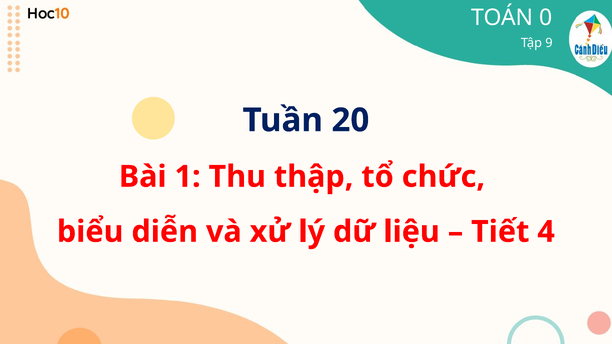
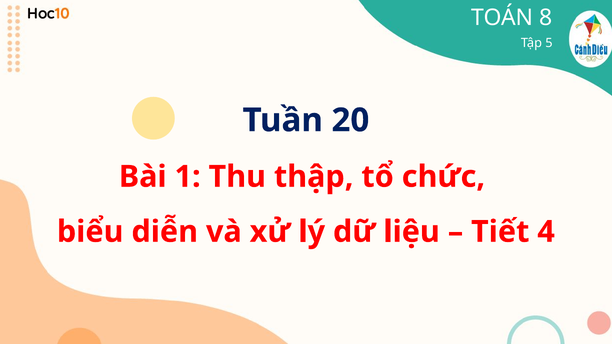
0: 0 -> 8 (546, 18)
9: 9 -> 5 (549, 43)
